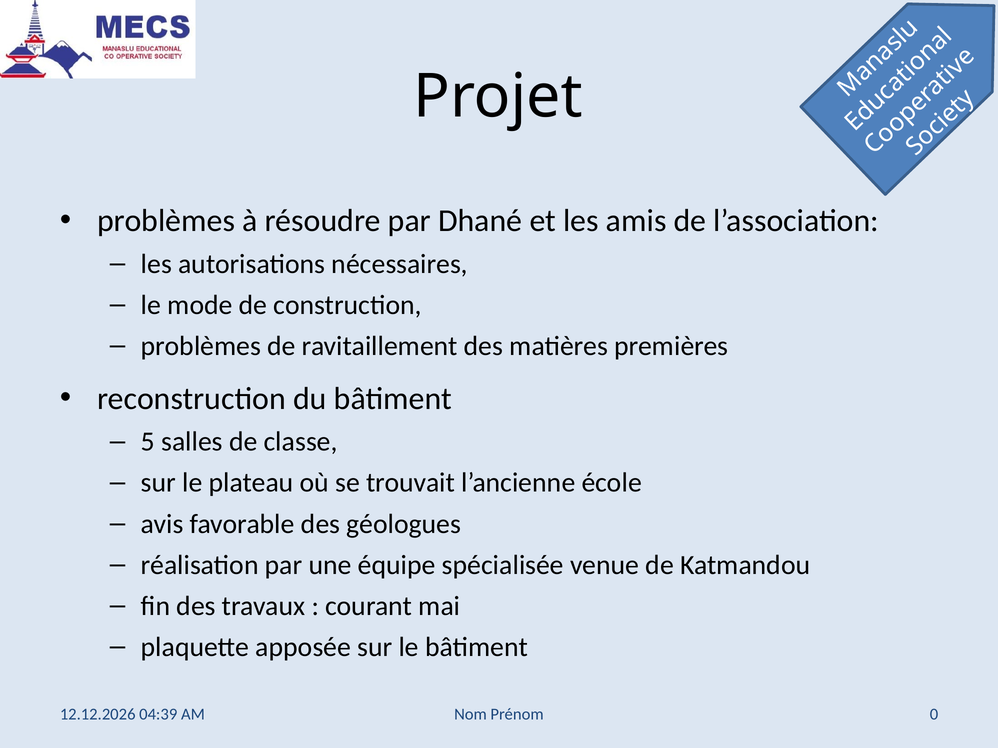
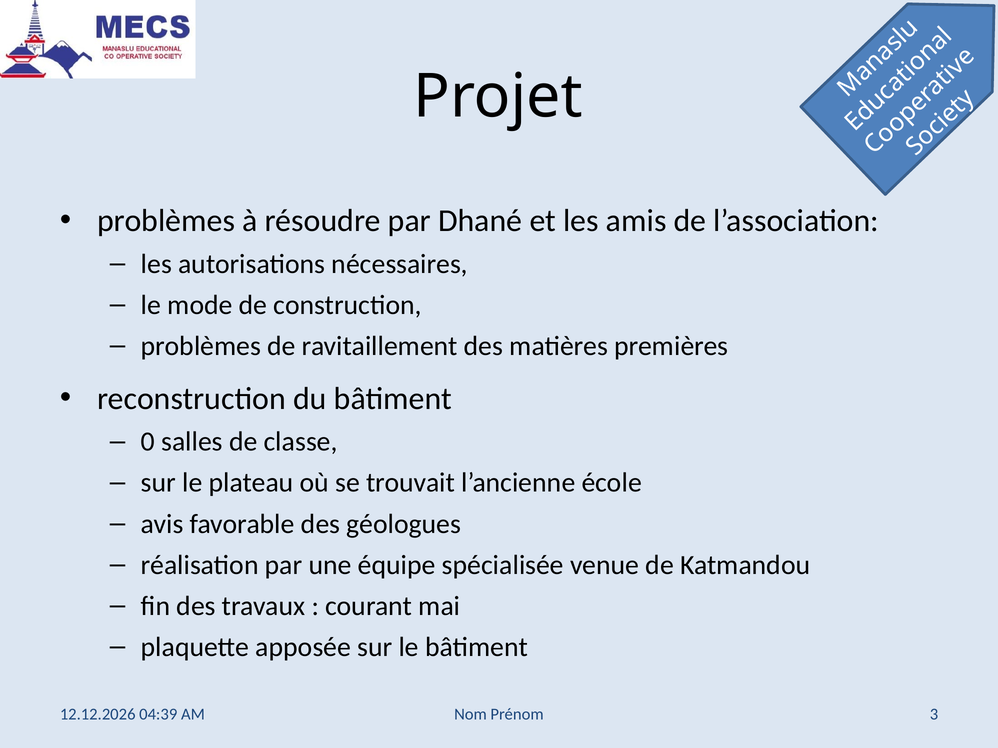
5: 5 -> 0 (148, 442)
0: 0 -> 3 (934, 715)
